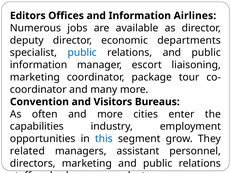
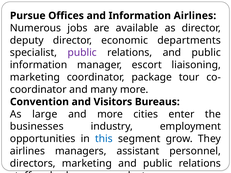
Editors: Editors -> Pursue (28, 16)
public colour: blue -> purple (82, 53)
often: often -> large (45, 114)
capabilities: capabilities -> businesses (37, 127)
related: related -> airlines (27, 151)
